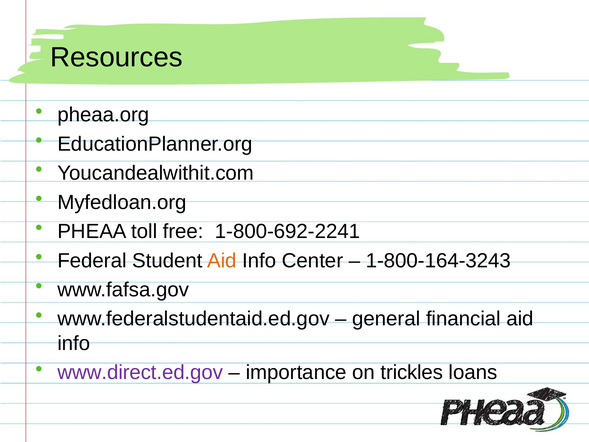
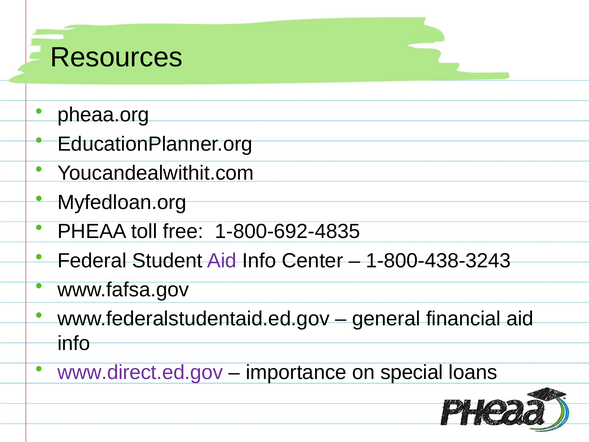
1-800-692-2241: 1-800-692-2241 -> 1-800-692-4835 (288, 231)
Aid colour: orange -> purple (222, 260)
1-800-164-3243: 1-800-164-3243 -> 1-800-438-3243 (438, 260)
trickles: trickles -> special (412, 372)
